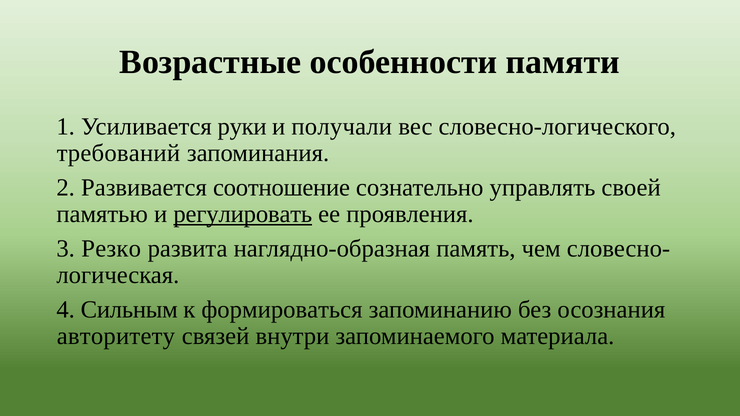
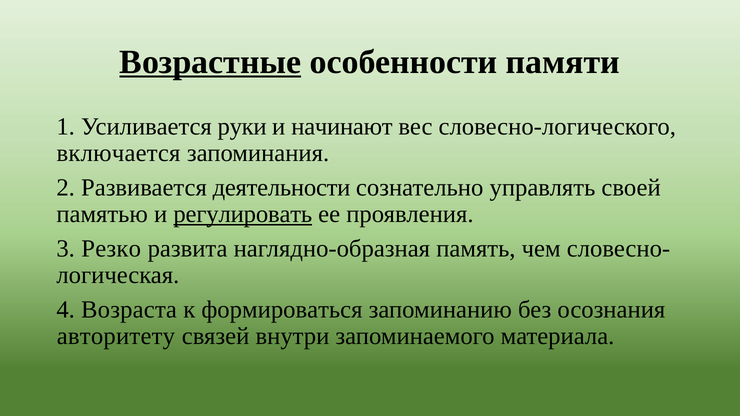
Возрастные underline: none -> present (210, 62)
получали: получали -> начинают (342, 127)
требований: требований -> включается (118, 153)
соотношение: соотношение -> деятельности (282, 188)
Сильным: Сильным -> Возраста (129, 310)
